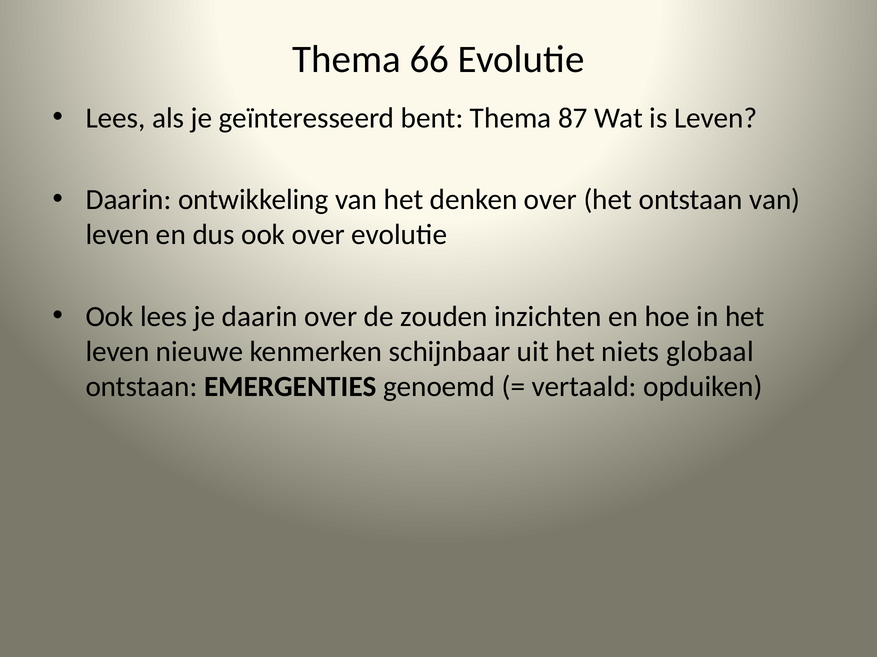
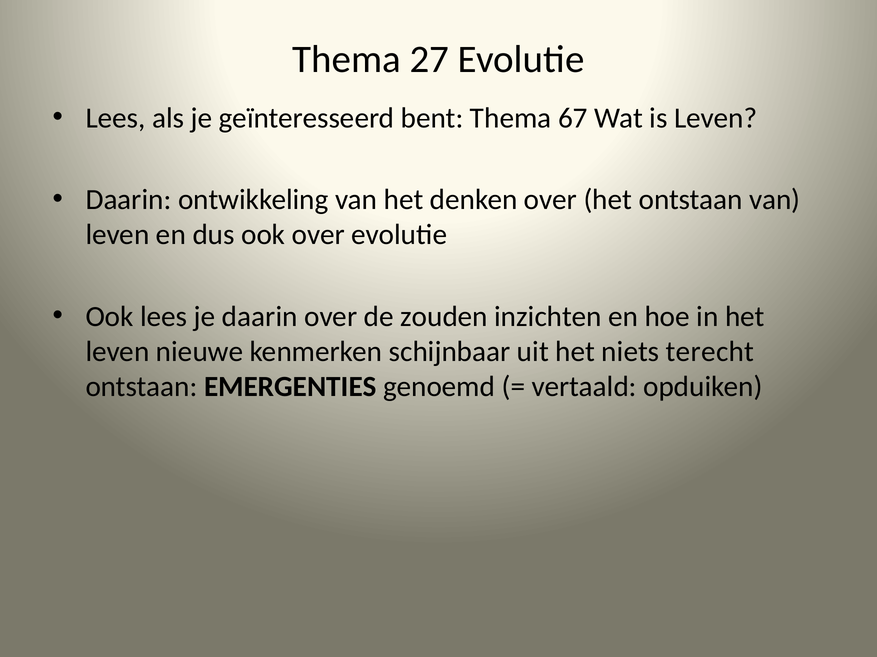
66: 66 -> 27 (429, 59)
87: 87 -> 67 (573, 118)
globaal: globaal -> terecht (710, 352)
